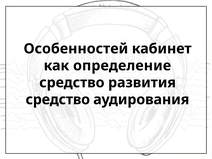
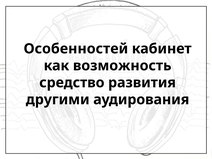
определение: определение -> возможность (122, 66)
средство: средство -> другими (58, 100)
